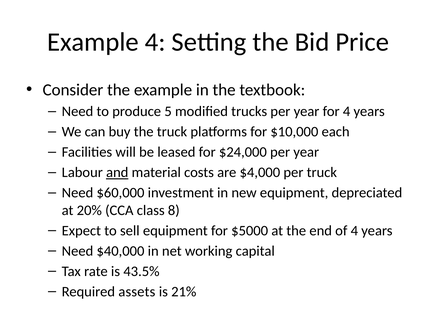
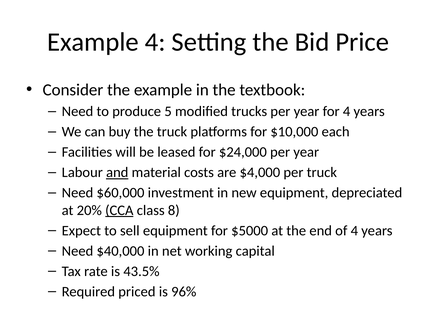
CCA underline: none -> present (119, 211)
assets: assets -> priced (137, 292)
21%: 21% -> 96% (184, 292)
